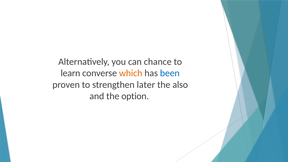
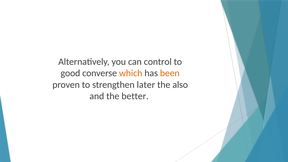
chance: chance -> control (158, 62)
learn: learn -> good (70, 73)
been colour: blue -> orange (170, 73)
option: option -> better (135, 96)
